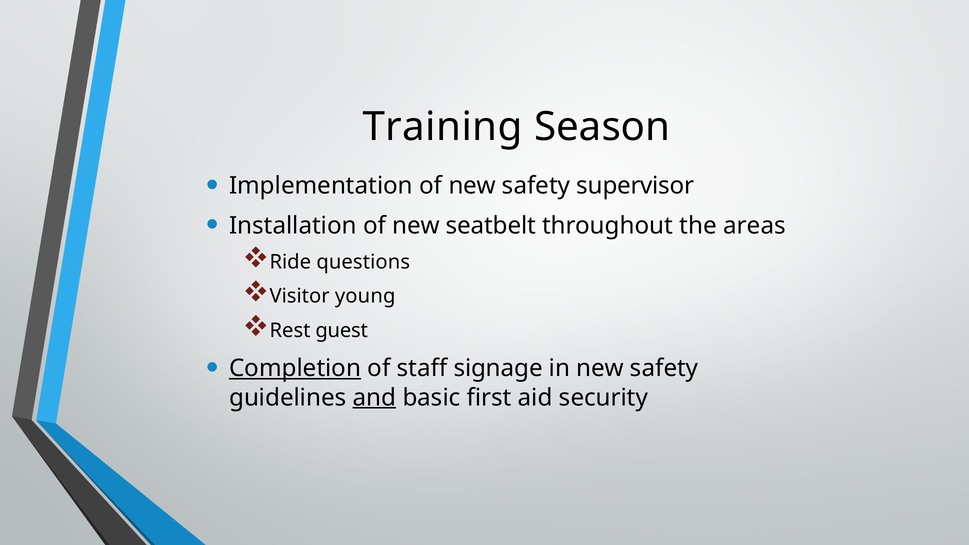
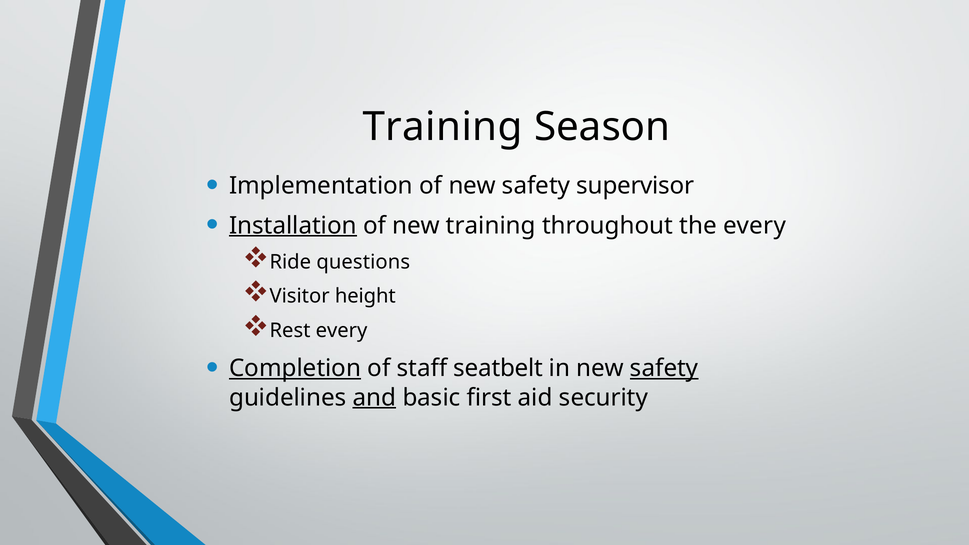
Installation underline: none -> present (293, 226)
new seatbelt: seatbelt -> training (491, 226)
the areas: areas -> every (754, 226)
young: young -> height (365, 296)
Rest guest: guest -> every (342, 331)
signage: signage -> seatbelt (498, 369)
safety underline: none -> present (664, 369)
